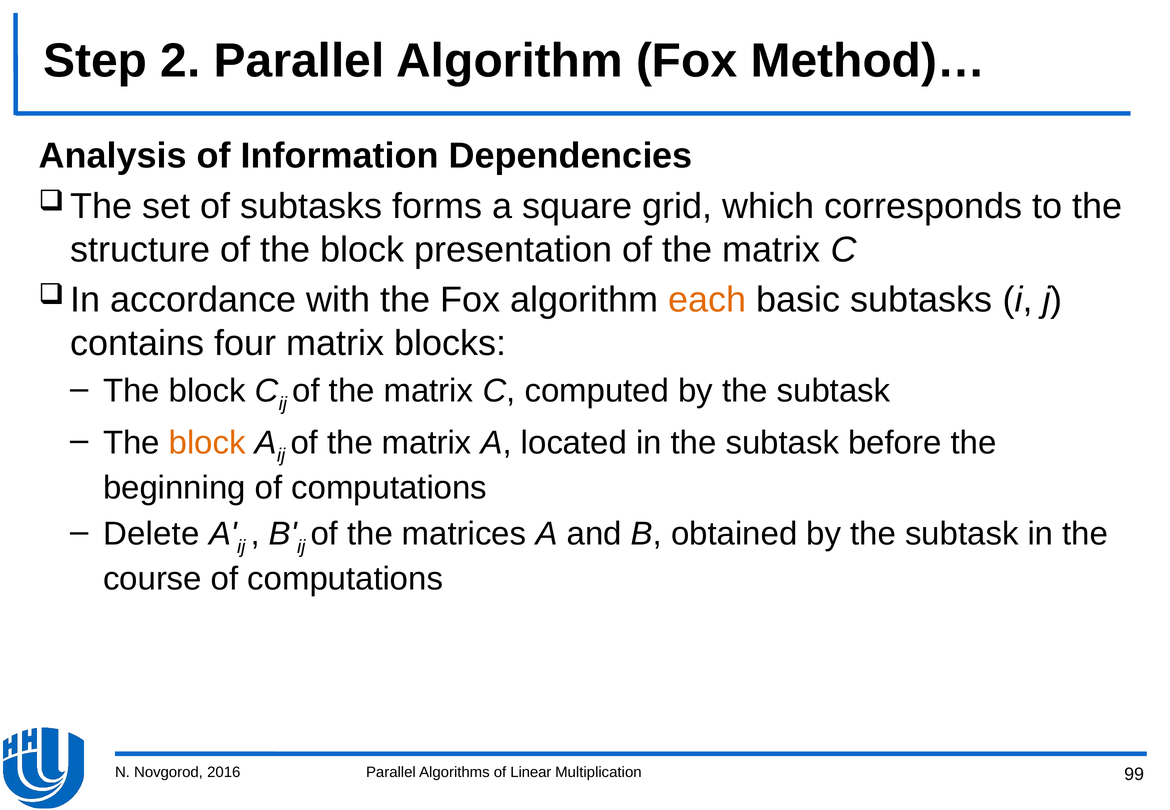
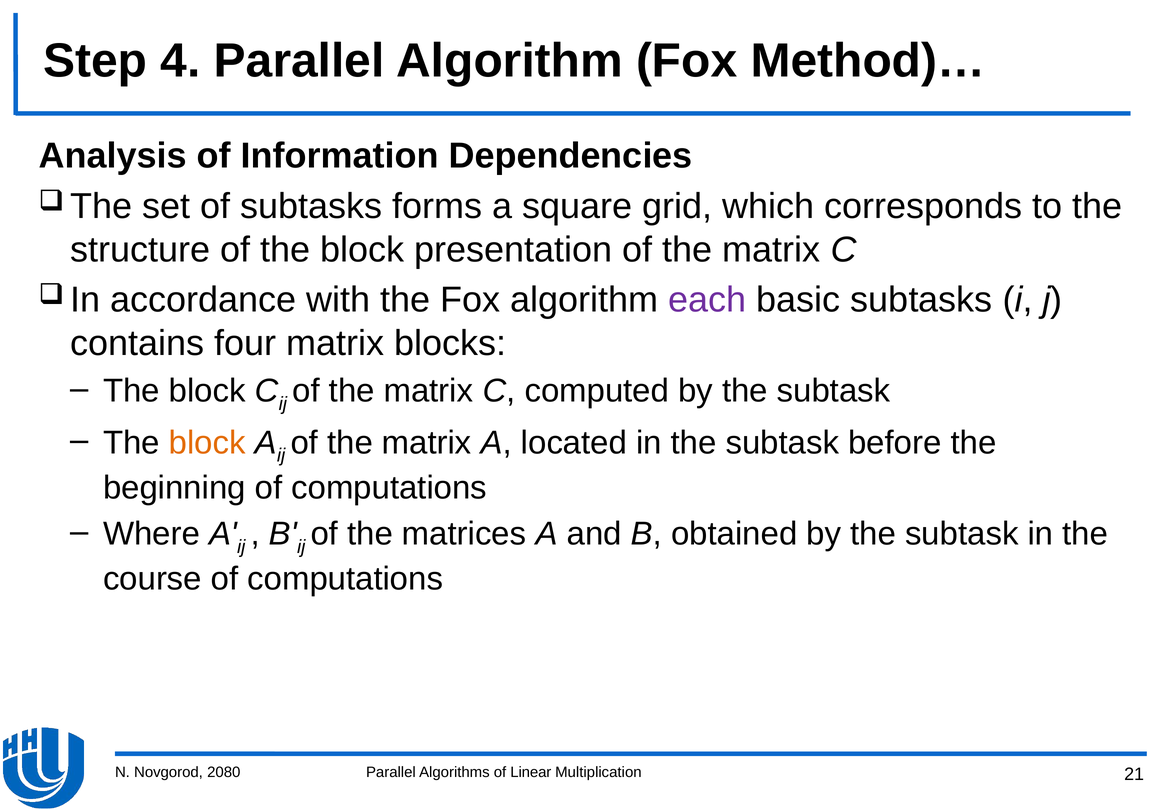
2: 2 -> 4 (180, 61)
each colour: orange -> purple (707, 300)
Delete: Delete -> Where (151, 534)
2016: 2016 -> 2080 (224, 772)
99: 99 -> 21 (1134, 774)
